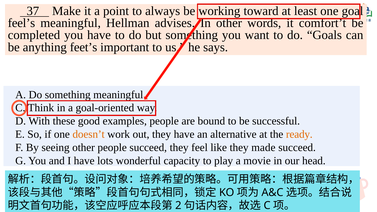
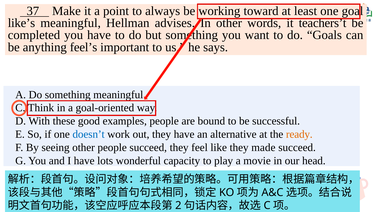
feel’s: feel’s -> like’s (21, 23)
comfort’t: comfort’t -> teachers’t (323, 23)
feet’s: feet’s -> feel’s (84, 47)
doesn’t colour: orange -> blue (89, 134)
